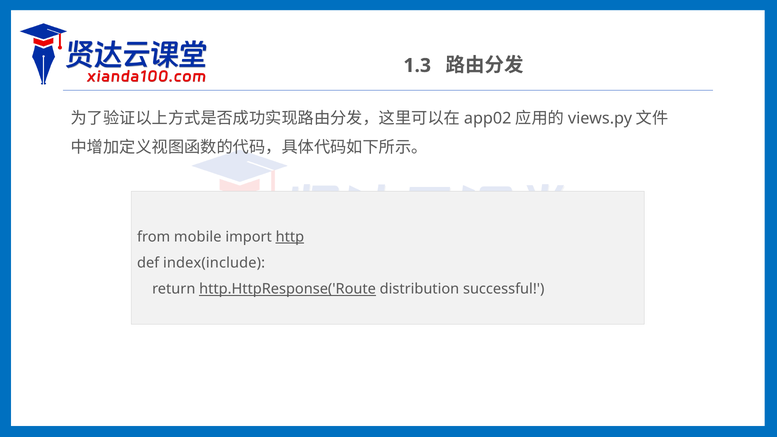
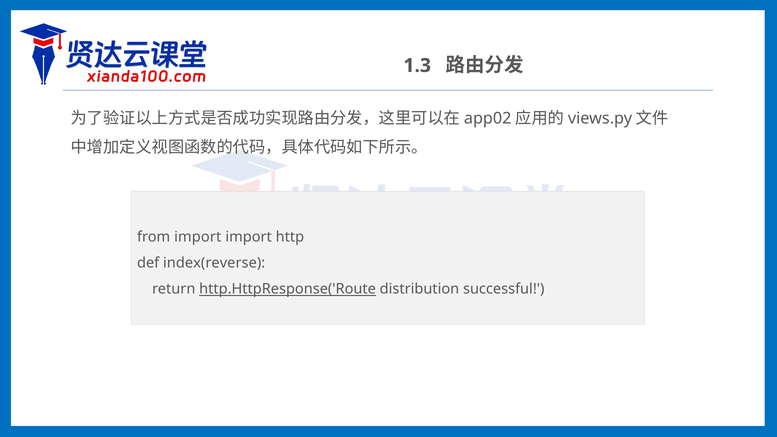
from mobile: mobile -> import (198, 237)
http underline: present -> none (290, 237)
index(include: index(include -> index(reverse (214, 263)
